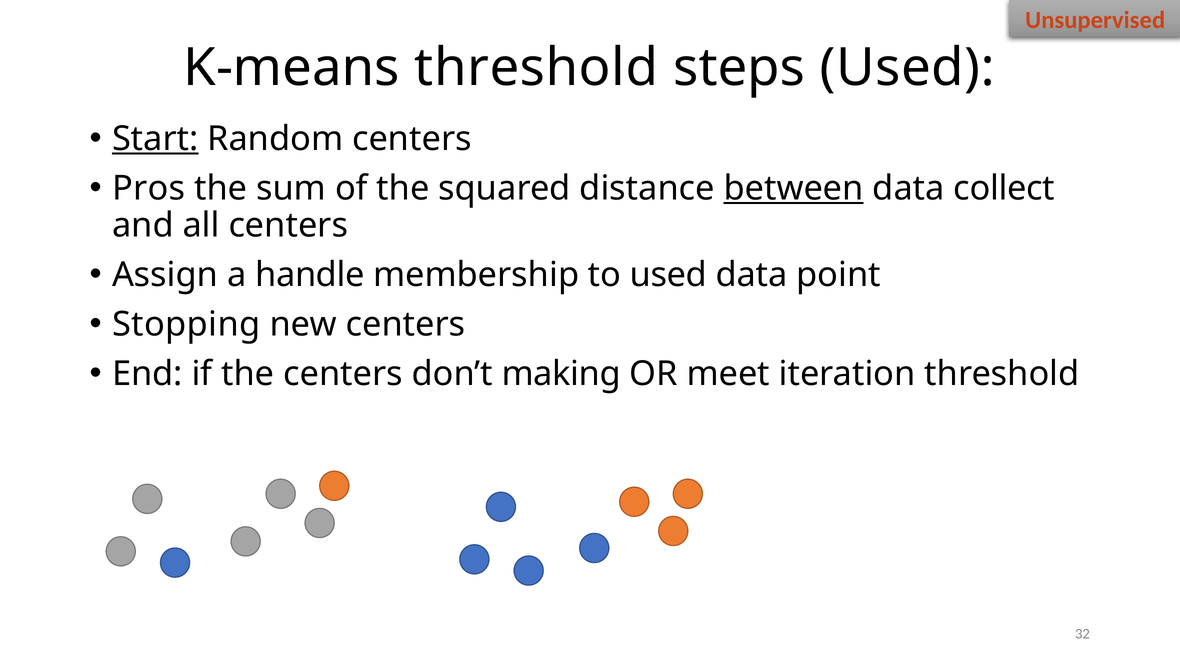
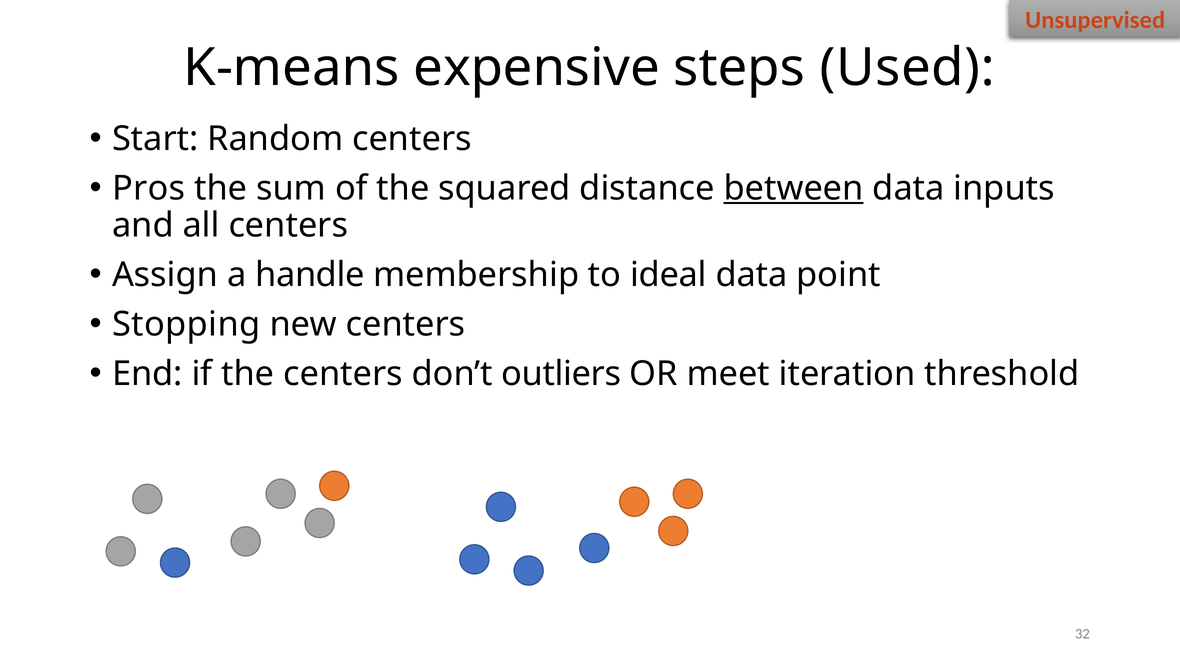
K-means threshold: threshold -> expensive (537, 68)
Start underline: present -> none (155, 139)
collect: collect -> inputs (1004, 188)
to used: used -> ideal (668, 275)
making: making -> outliers (561, 374)
